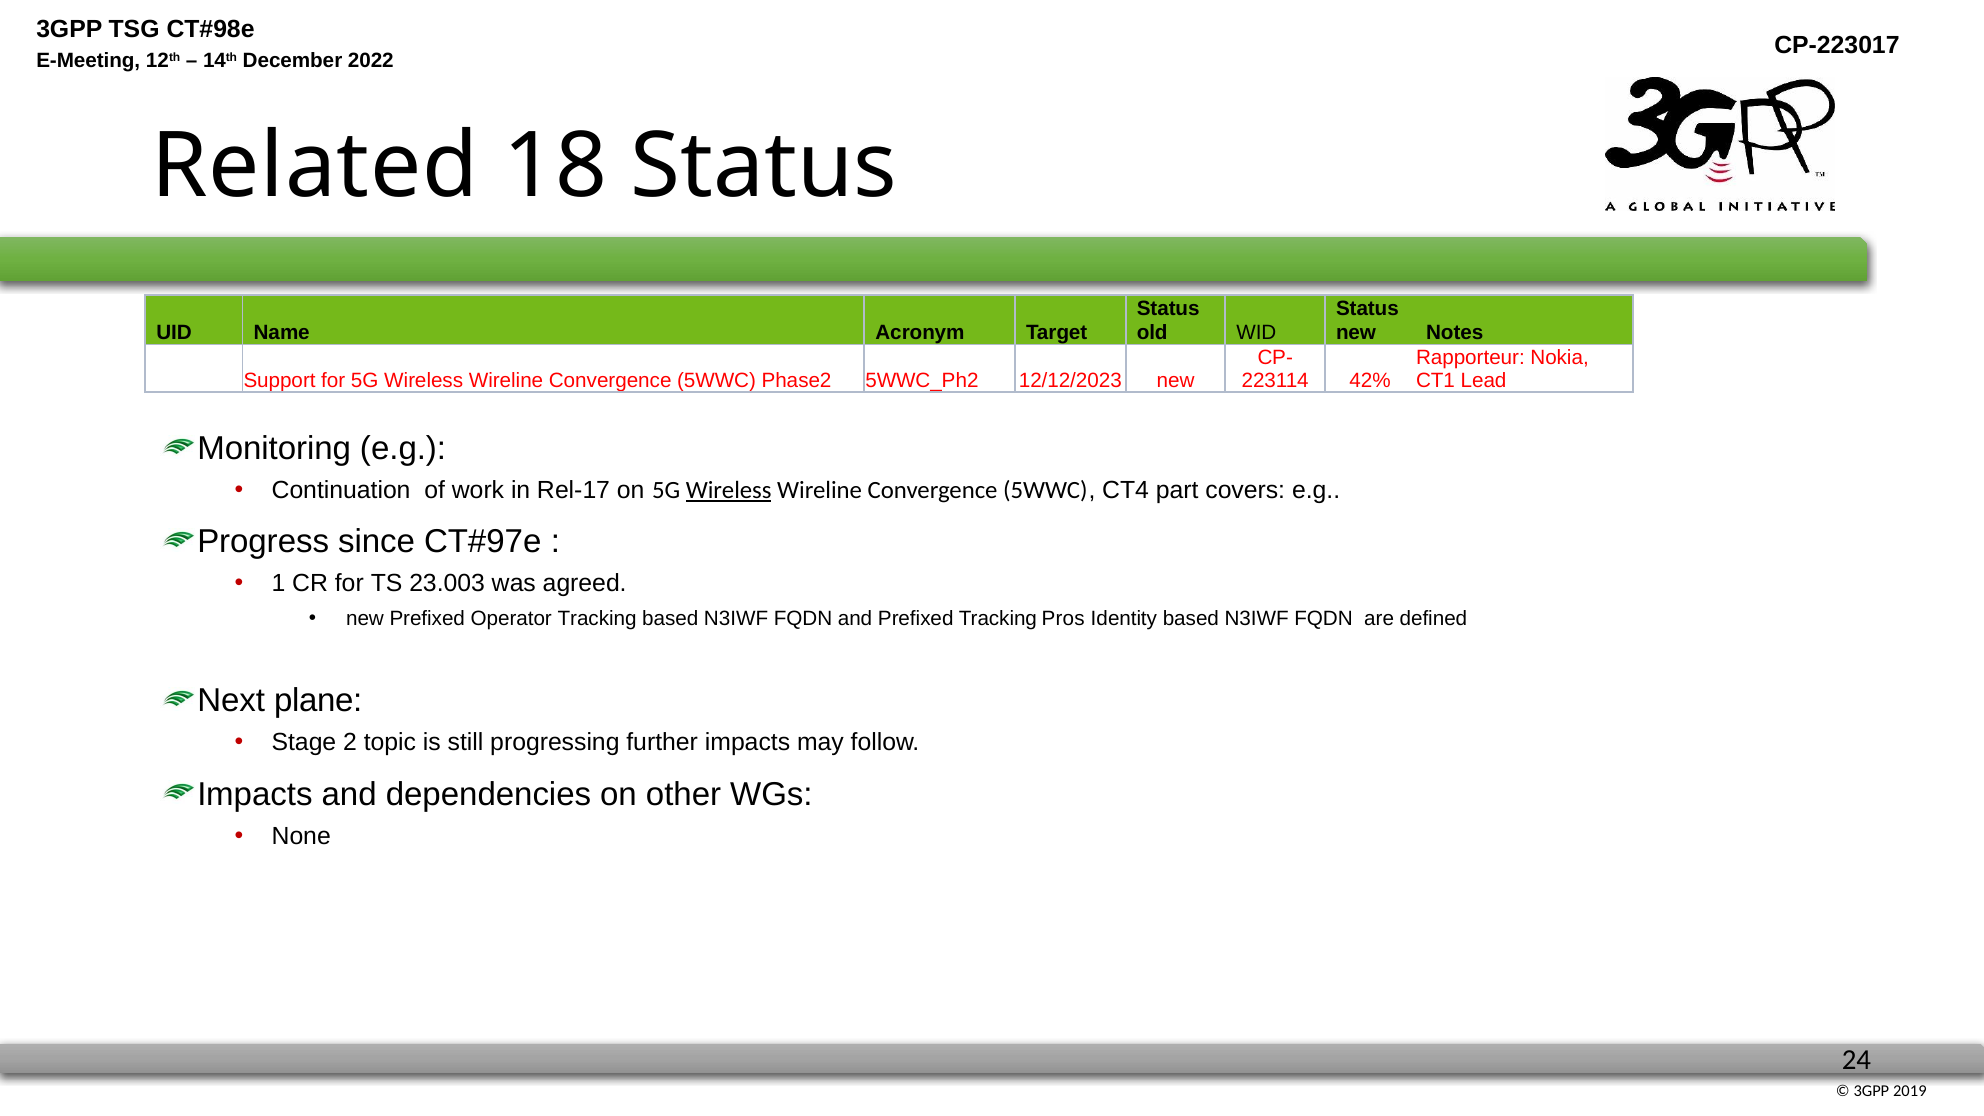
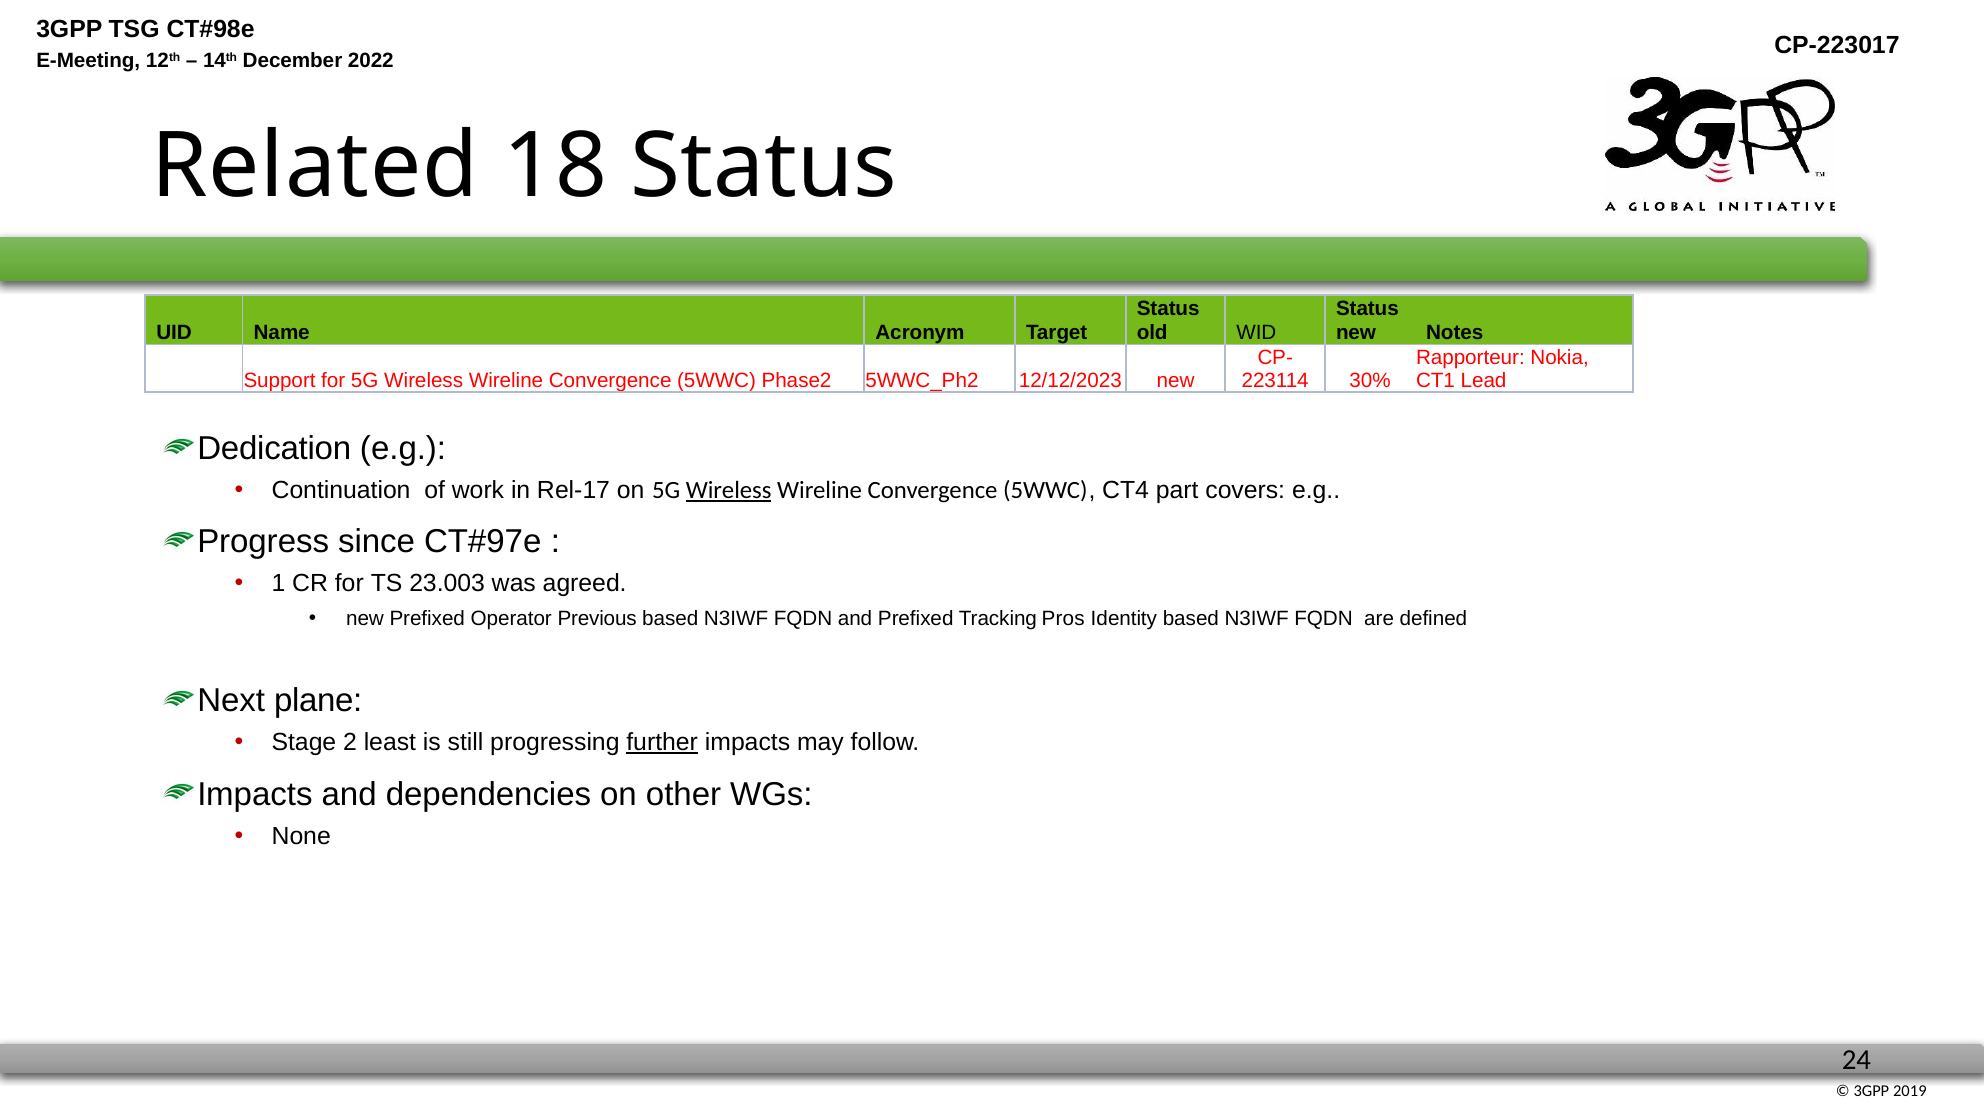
42%: 42% -> 30% (1370, 380)
Monitoring: Monitoring -> Dedication (274, 449)
Operator Tracking: Tracking -> Previous (597, 619)
topic: topic -> least (390, 742)
further underline: none -> present (662, 742)
